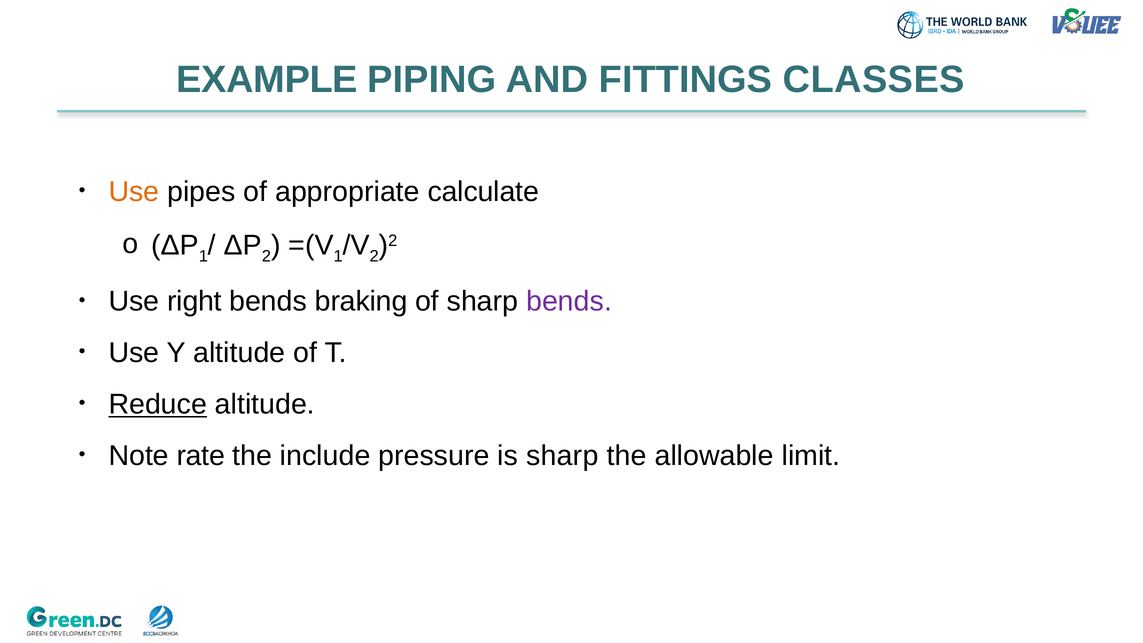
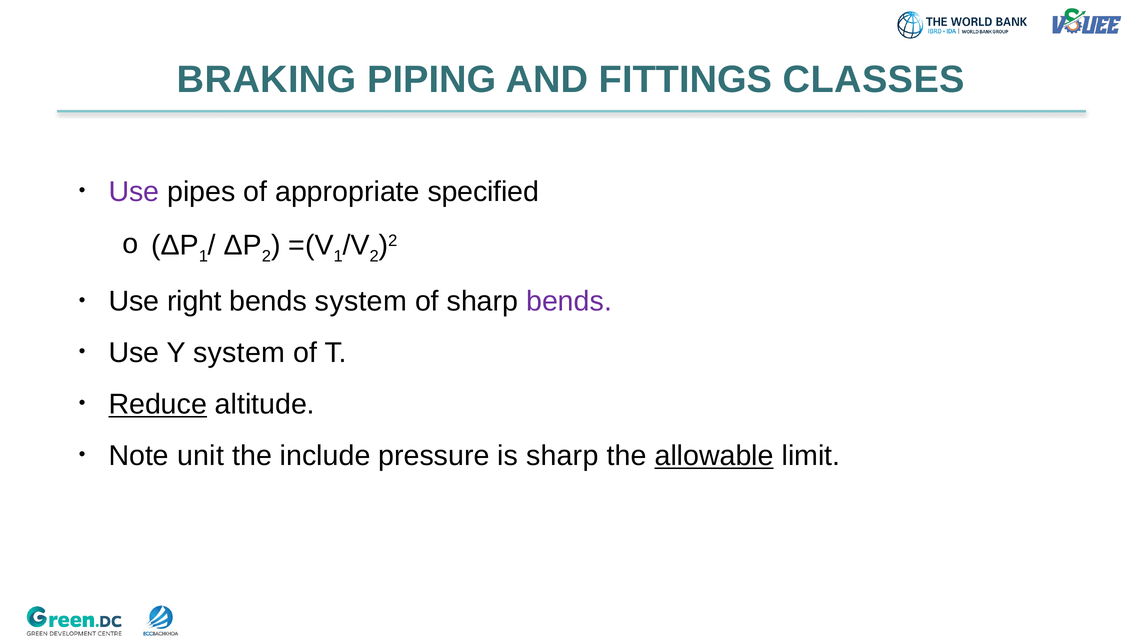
EXAMPLE: EXAMPLE -> BRAKING (267, 80)
Use colour: orange -> purple (134, 192)
calculate: calculate -> specified (483, 192)
bends braking: braking -> system (361, 302)
Y altitude: altitude -> system (239, 353)
rate: rate -> unit (200, 456)
allowable underline: none -> present (714, 456)
